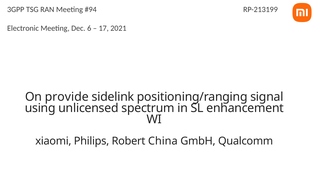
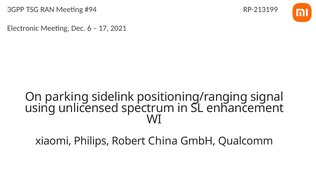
provide: provide -> parking (67, 97)
